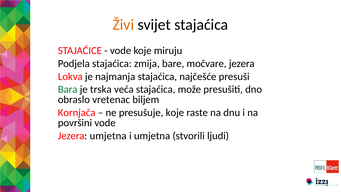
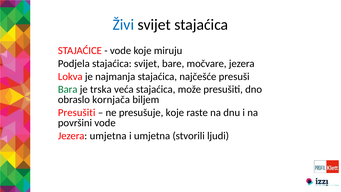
Živi colour: orange -> blue (123, 25)
stajaćica zmija: zmija -> svijet (147, 64)
vretenac: vretenac -> kornjača (111, 100)
Kornjača: Kornjača -> Presušiti (77, 112)
